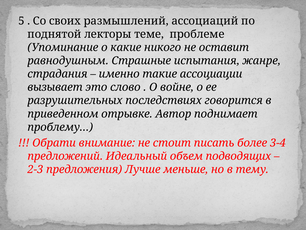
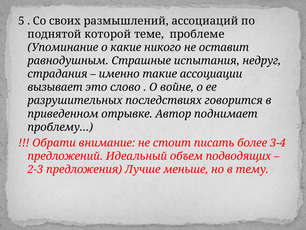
лекторы: лекторы -> которой (108, 34)
жанре: жанре -> недруг (262, 61)
